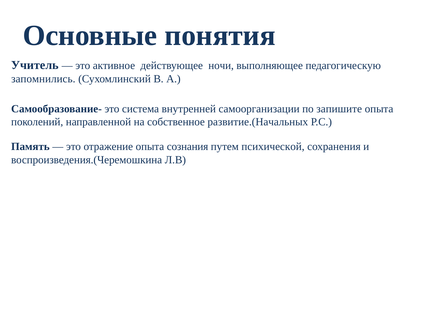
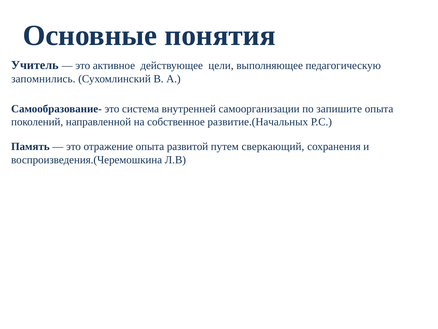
ночи: ночи -> цели (221, 65)
сознания: сознания -> развитой (188, 146)
психической: психической -> сверкающий (273, 146)
